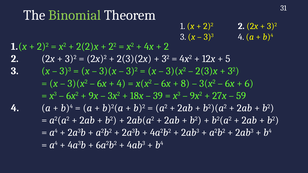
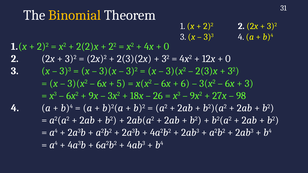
Binomial colour: light green -> yellow (75, 15)
2: 2 -> 0 (166, 47)
5: 5 -> 0 (228, 59)
4: 4 -> 5 (121, 83)
8: 8 -> 6 (185, 83)
6: 6 -> 3 (249, 83)
39: 39 -> 26 (158, 96)
59: 59 -> 98 (241, 96)
